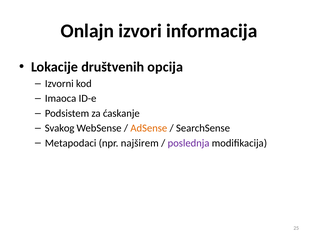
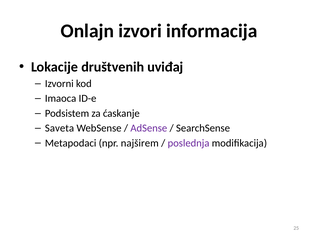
opcija: opcija -> uviđaj (165, 67)
Svakog: Svakog -> Saveta (59, 128)
AdSense colour: orange -> purple (149, 128)
